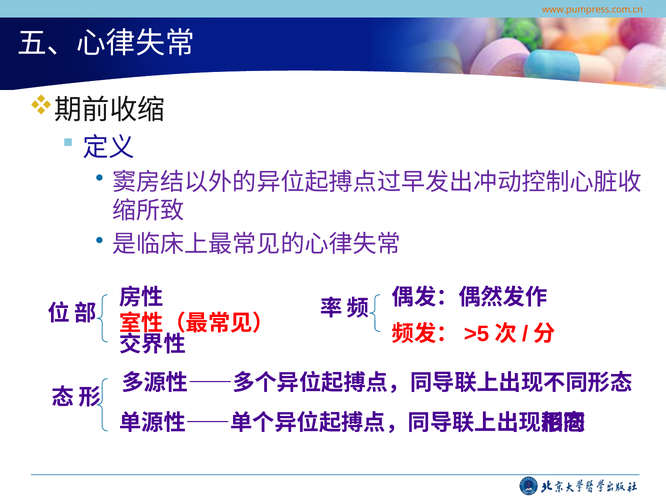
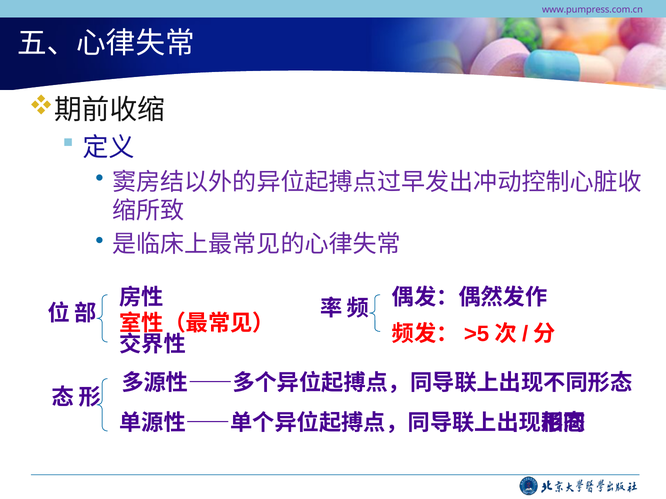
www.pumpress.com.cn colour: orange -> purple (592, 10)
